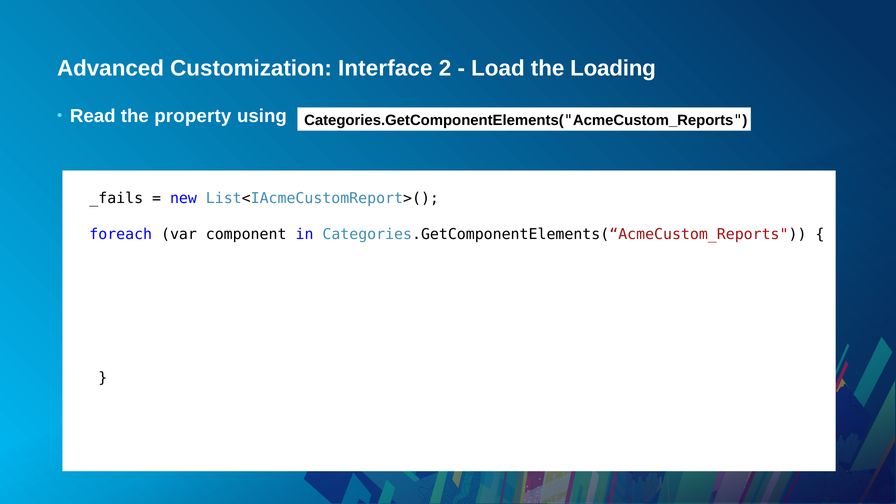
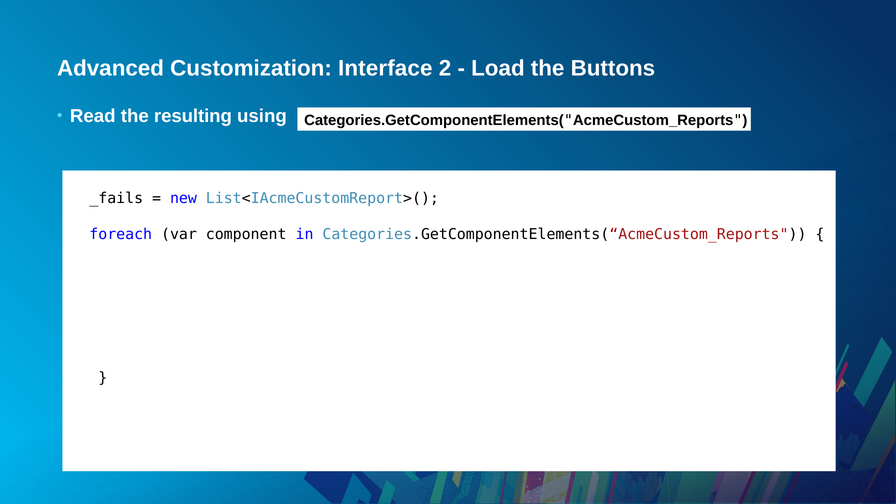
Loading: Loading -> Buttons (613, 68)
property: property -> resulting (193, 116)
